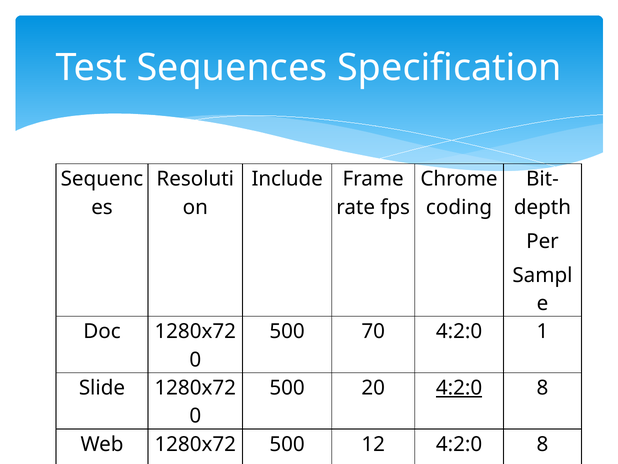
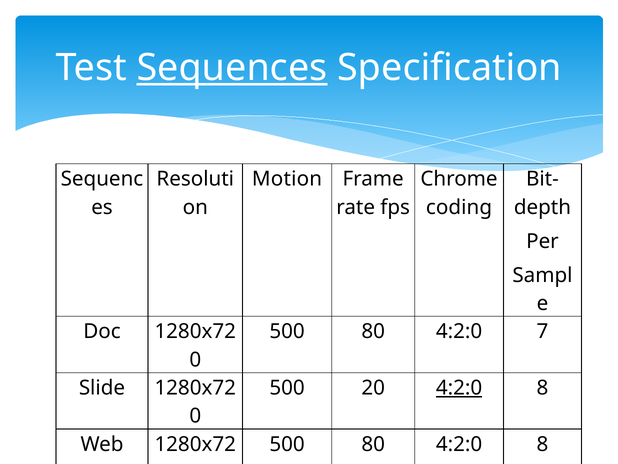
Sequences underline: none -> present (232, 68)
Include: Include -> Motion (287, 179)
70: 70 -> 80 (373, 331)
1: 1 -> 7 (542, 331)
12: 12 -> 80 (373, 444)
